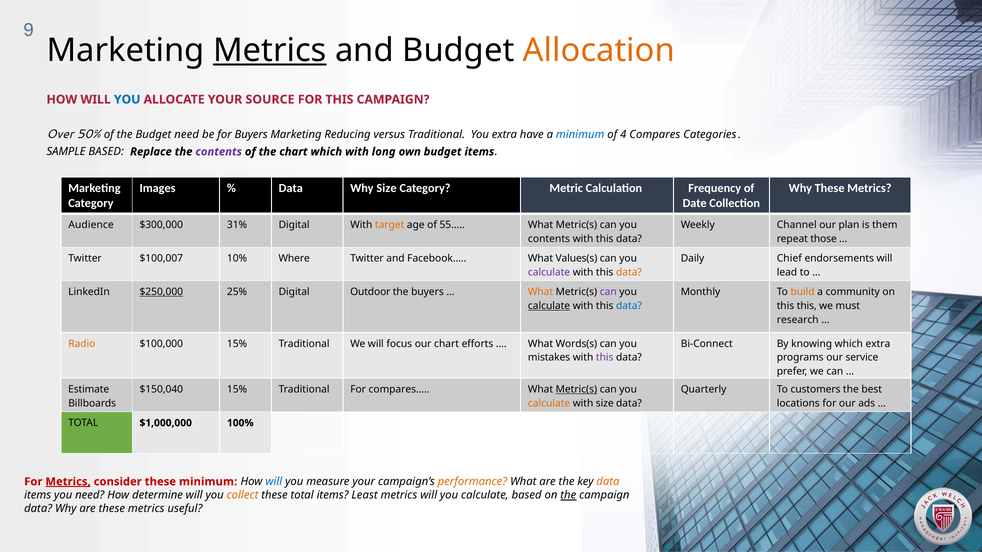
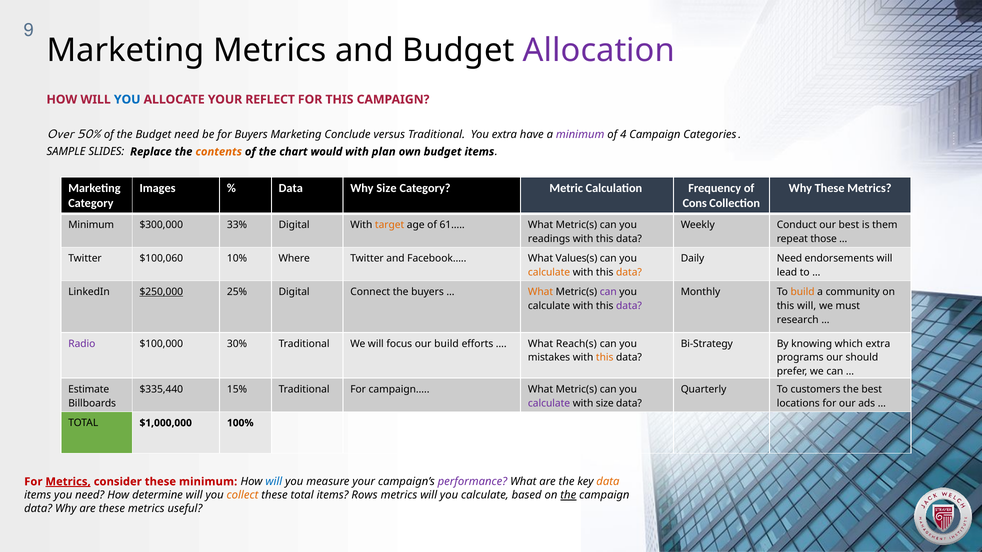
Metrics underline: present -> none (270, 51)
Allocation colour: orange -> purple (599, 51)
SOURCE: SOURCE -> REFLECT (270, 100)
Reducing: Reducing -> Conclude (348, 135)
minimum colour: blue -> purple (580, 135)
4 Compares: Compares -> Campaign (655, 135)
SAMPLE BASED: BASED -> SLIDES (106, 152)
contents colour: purple -> orange (219, 152)
chart which: which -> would (326, 152)
long: long -> plan (384, 152)
Date: Date -> Cons (695, 203)
Audience: Audience -> Minimum (91, 225)
31%: 31% -> 33% (237, 225)
55…: 55… -> 61… (452, 225)
Channel: Channel -> Conduct (797, 225)
our plan: plan -> best (849, 225)
contents: contents -> readings (549, 239)
$100,007: $100,007 -> $100,060 (161, 259)
Daily Chief: Chief -> Need (789, 259)
calculate colour: purple -> orange (549, 272)
Outdoor: Outdoor -> Connect (370, 292)
calculate underline: present -> none (549, 306)
data colour: blue -> purple (629, 306)
this this: this -> will (807, 306)
Radio colour: orange -> purple (82, 344)
$100,000 15%: 15% -> 30% (237, 344)
our chart: chart -> build (446, 344)
Words(s: Words(s -> Reach(s (576, 344)
Bi-Connect: Bi-Connect -> Bi-Strategy (707, 344)
this colour: purple -> orange (605, 358)
service: service -> should (862, 358)
$150,040: $150,040 -> $335,440 (161, 390)
compares…: compares… -> campaign… (399, 390)
Metric(s underline: present -> none (576, 390)
calculate colour: orange -> purple (549, 403)
performance colour: orange -> purple (472, 482)
Least: Least -> Rows (365, 495)
